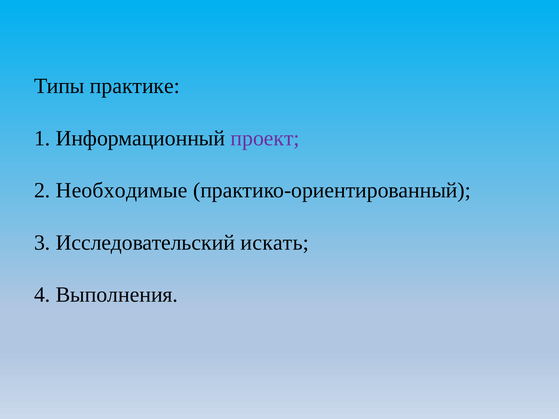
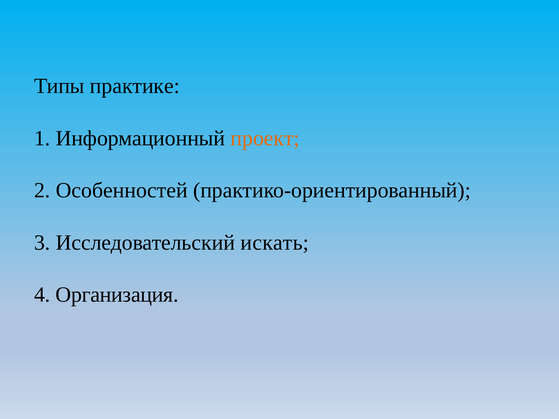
проект colour: purple -> orange (265, 138)
Необходимые: Необходимые -> Особенностей (122, 190)
Выполнения: Выполнения -> Организация (117, 295)
